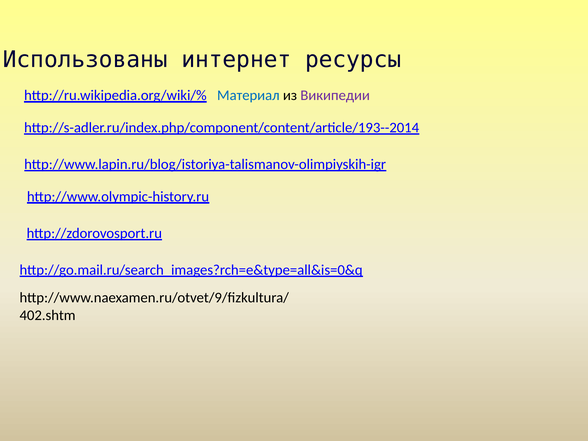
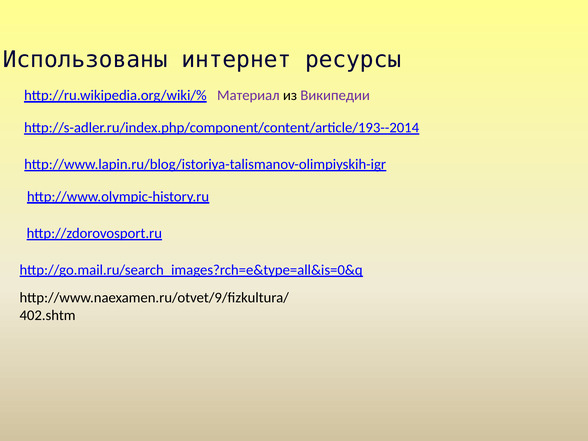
Материал colour: blue -> purple (248, 95)
